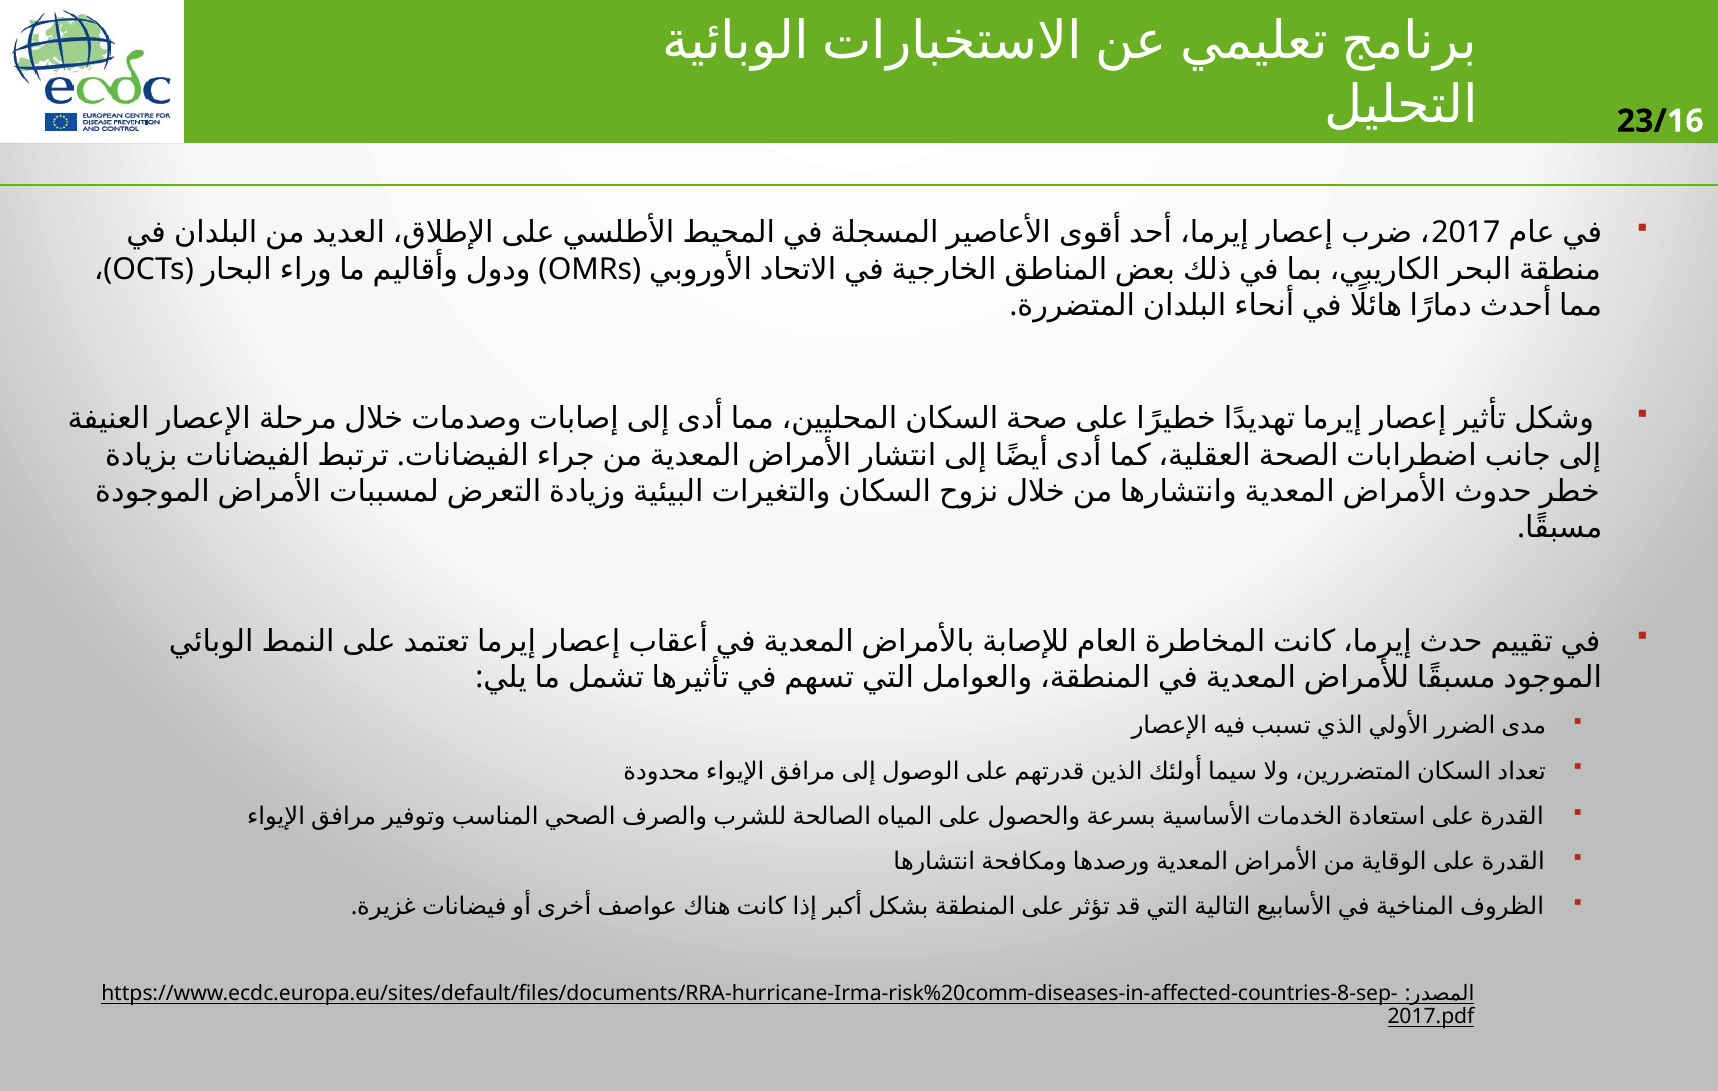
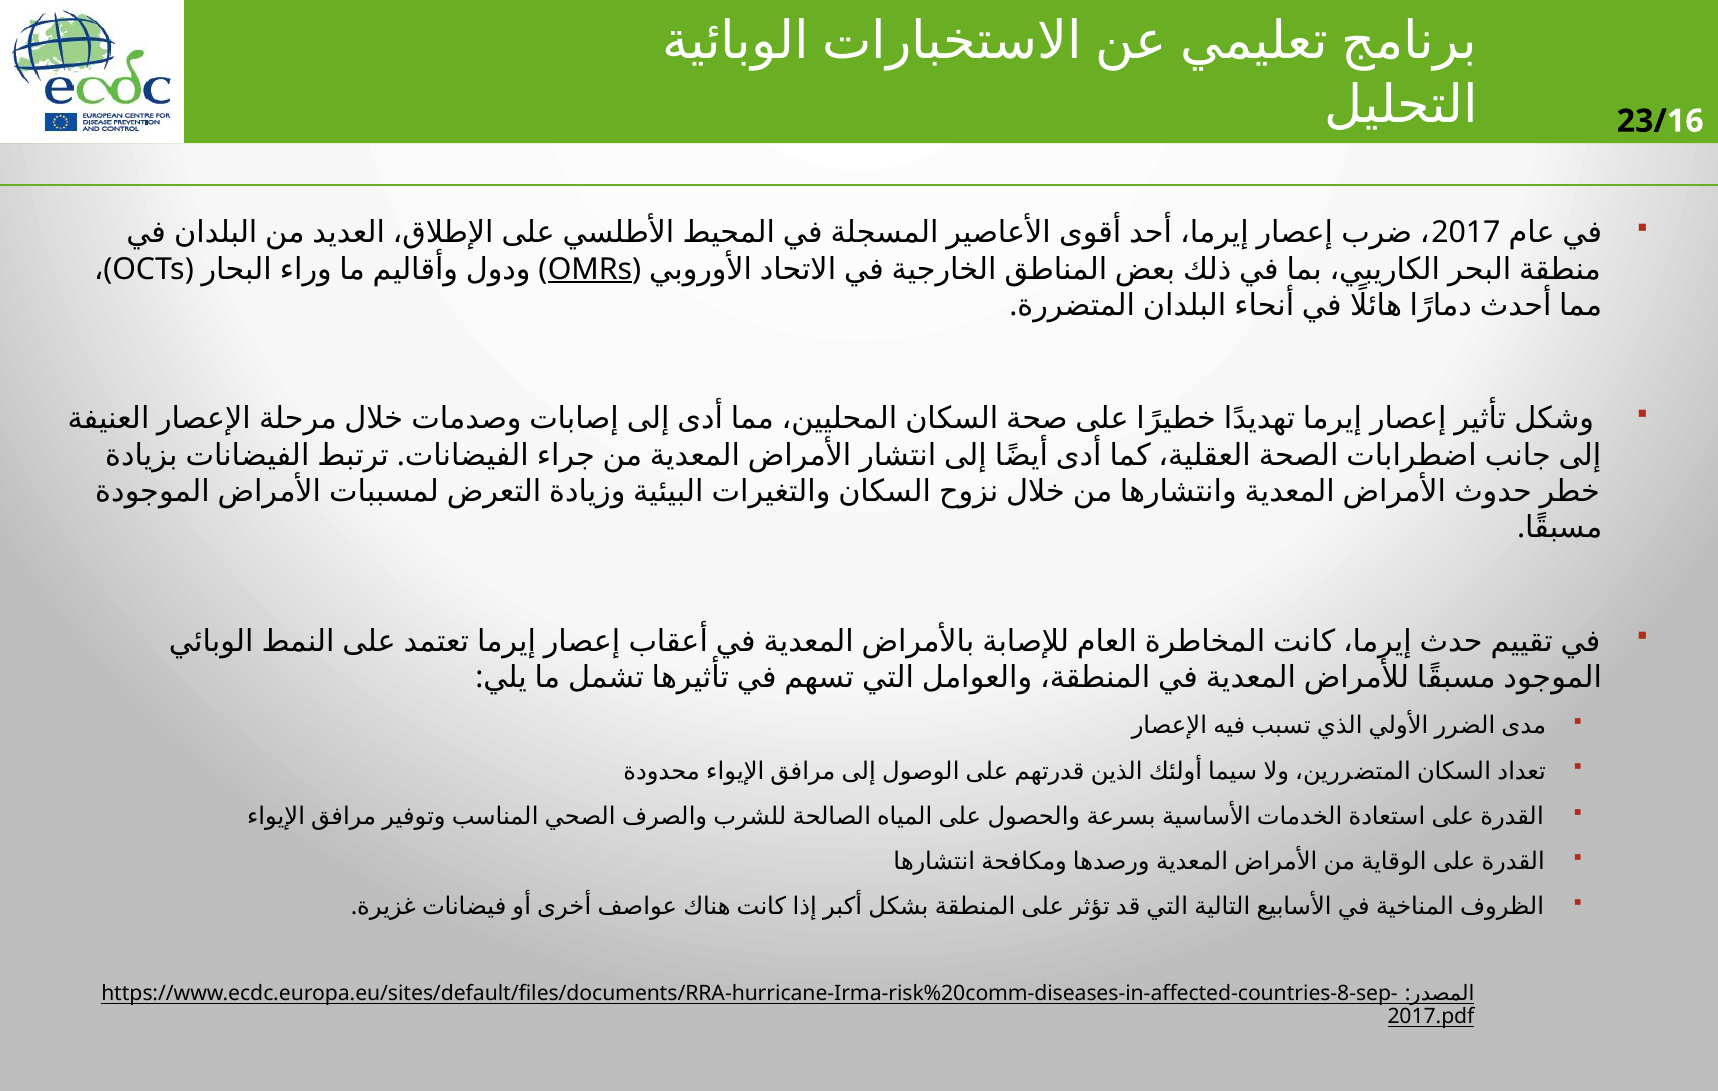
OMRs underline: none -> present (590, 269)
